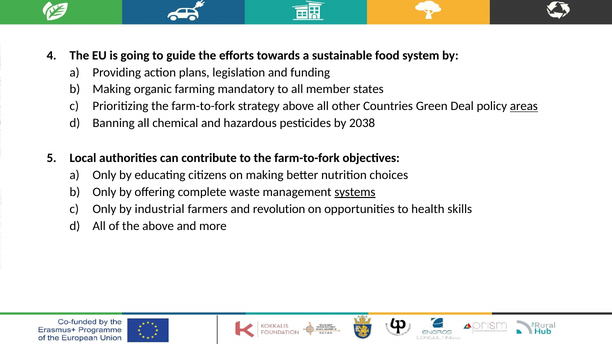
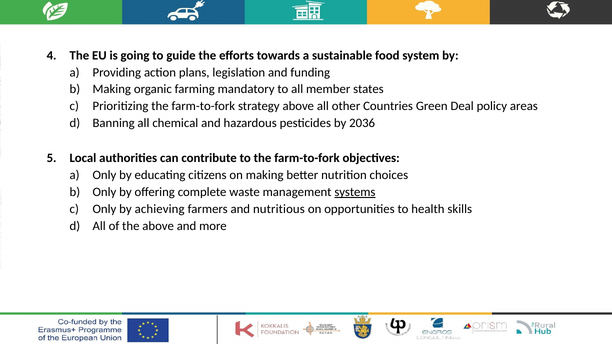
areas underline: present -> none (524, 106)
2038: 2038 -> 2036 (362, 123)
industrial: industrial -> achieving (160, 209)
revolution: revolution -> nutritious (279, 209)
